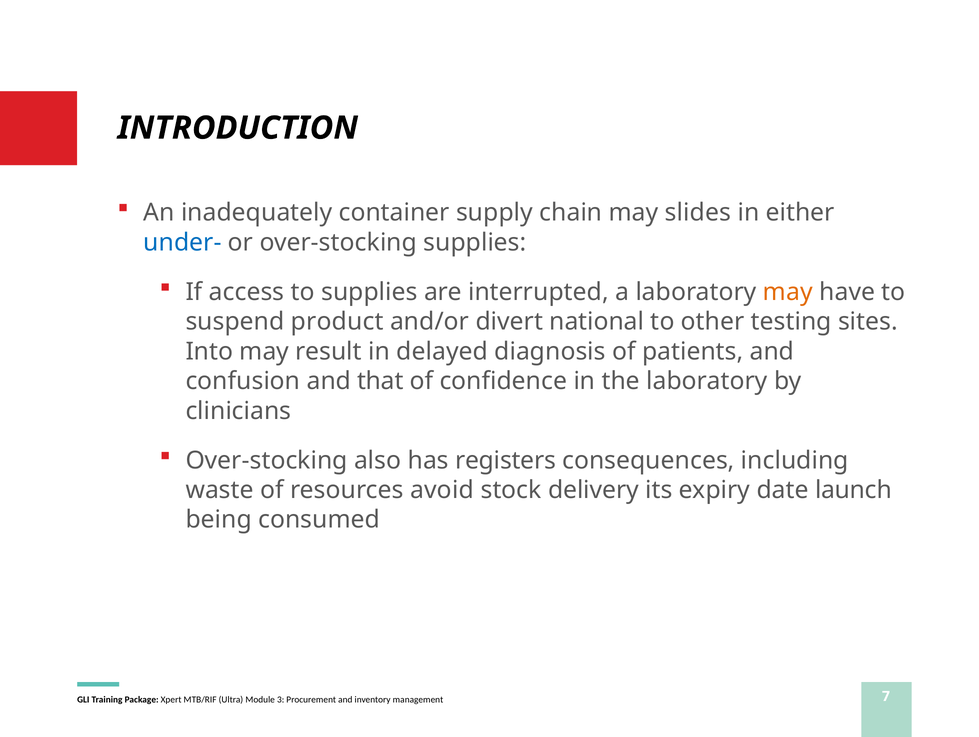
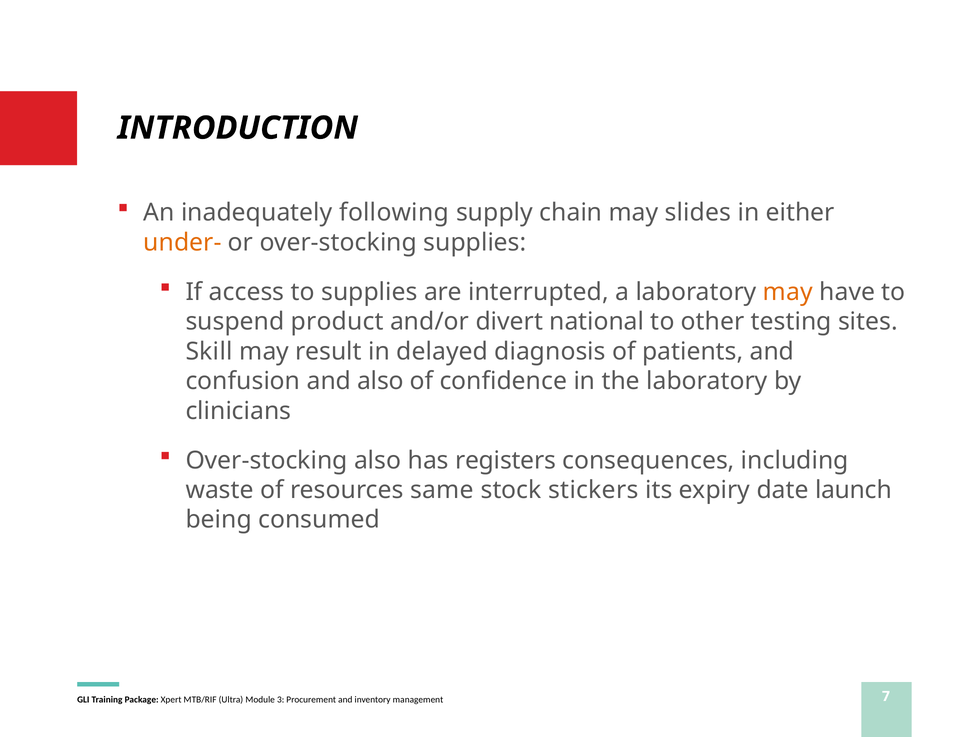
container: container -> following (394, 213)
under- colour: blue -> orange (182, 242)
Into: Into -> Skill (209, 351)
and that: that -> also (380, 381)
avoid: avoid -> same (442, 490)
delivery: delivery -> stickers (593, 490)
